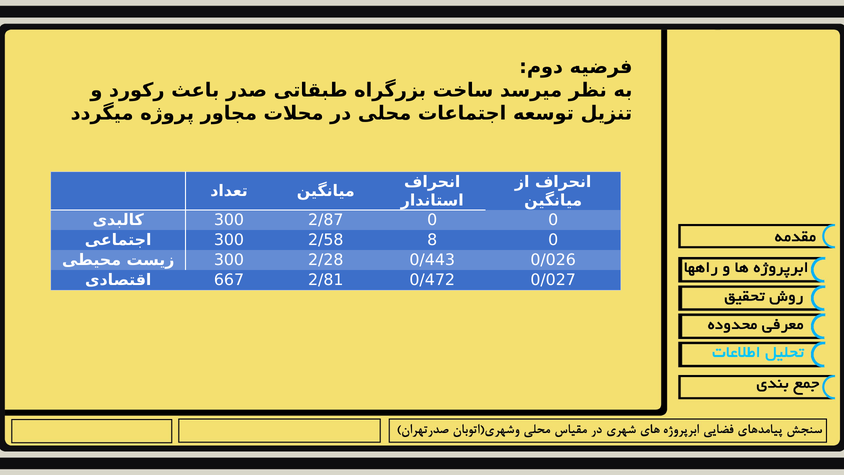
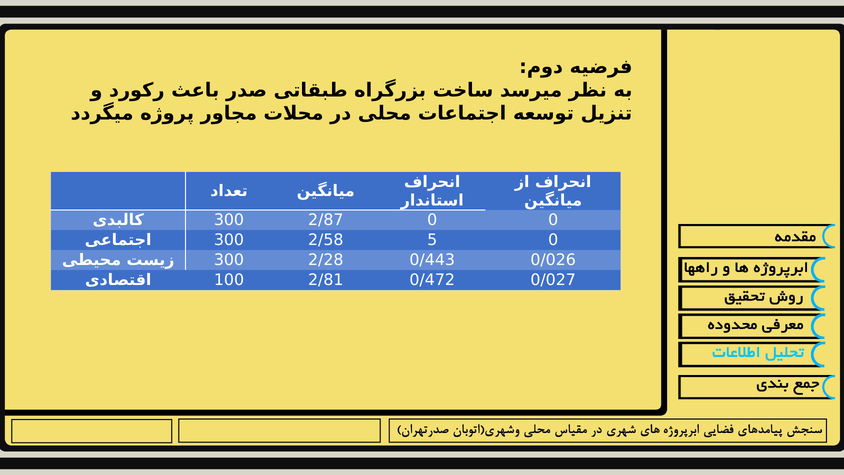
8: 8 -> 5 (432, 240)
667: 667 -> 100 (229, 280)
